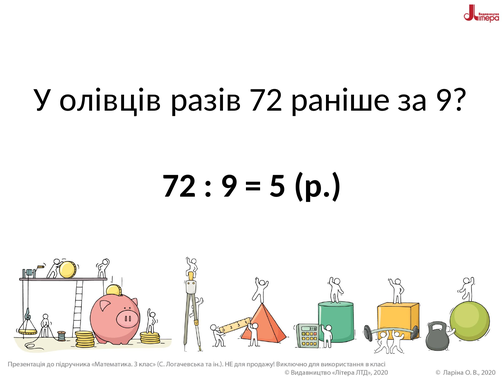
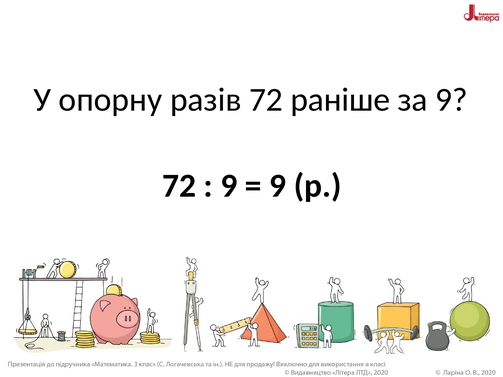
олівців: олівців -> опорну (110, 100)
5: 5 -> 9 (278, 186)
